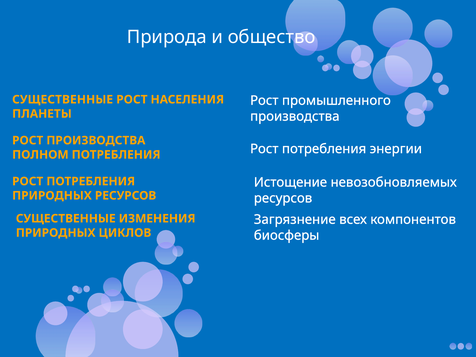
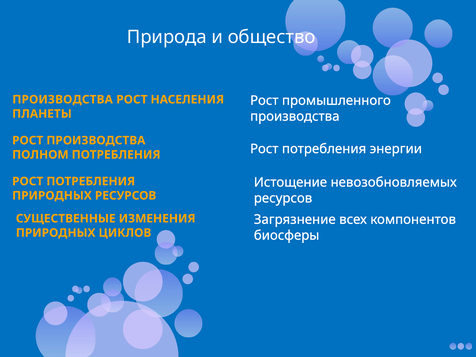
СУЩЕСТВЕННЫЕ: СУЩЕСТВЕННЫЕ -> ПРОИЗВОДСТВА (63, 100)
